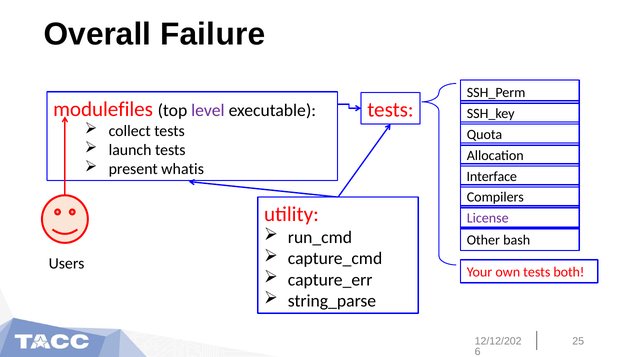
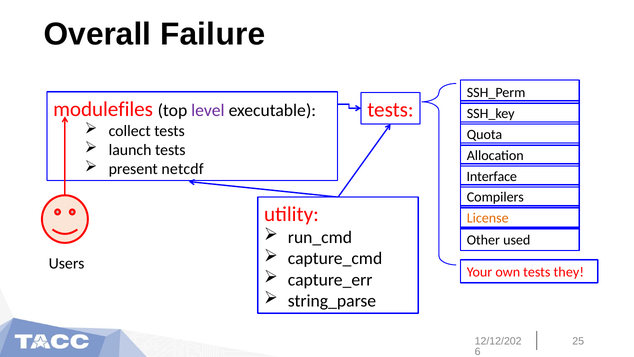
whatis: whatis -> netcdf (183, 169)
License colour: purple -> orange (488, 218)
bash: bash -> used (517, 240)
both: both -> they (569, 272)
